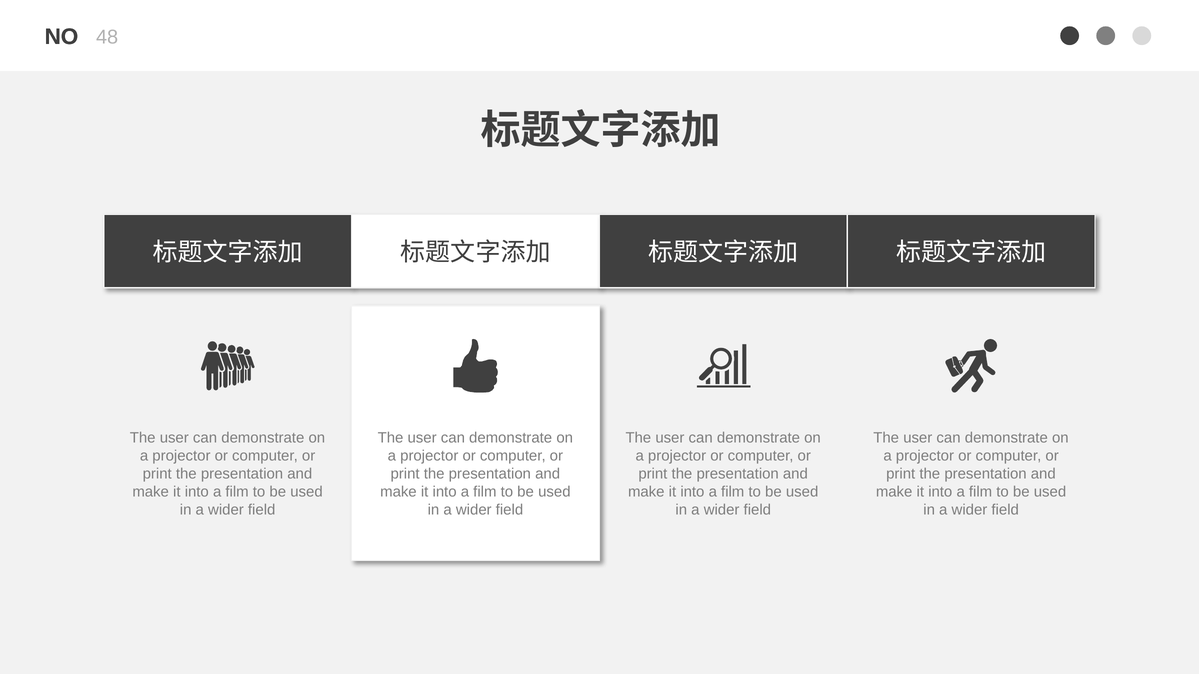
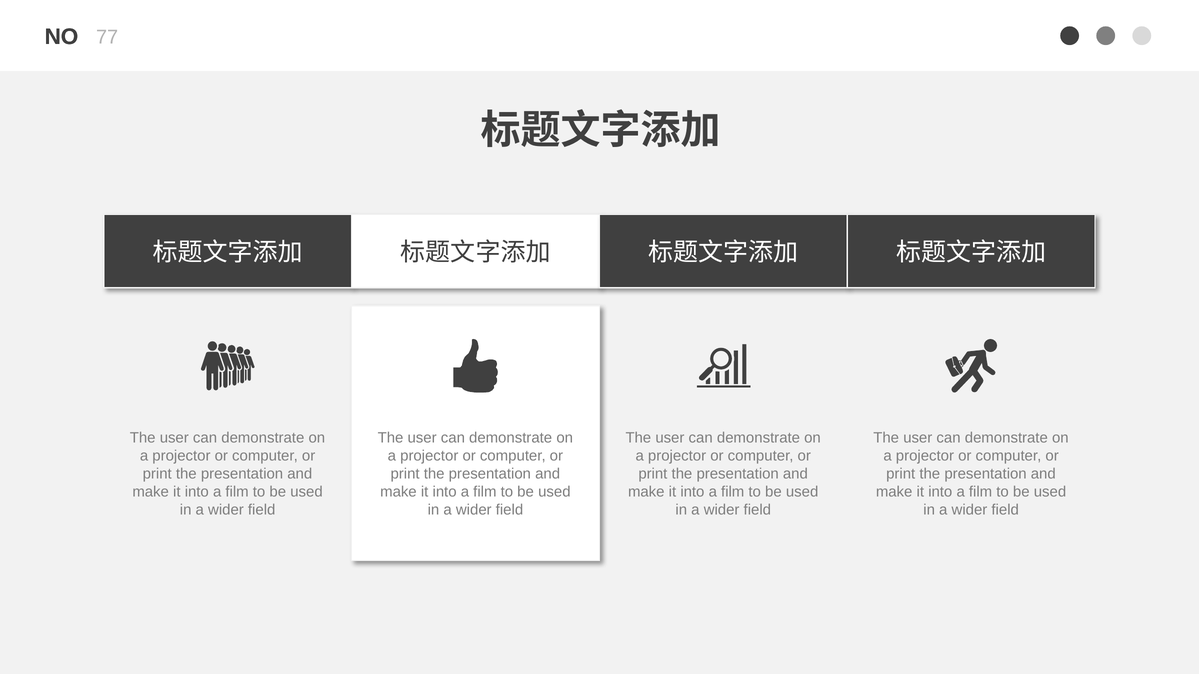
48: 48 -> 77 (107, 37)
